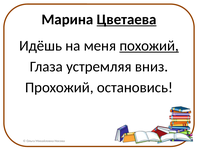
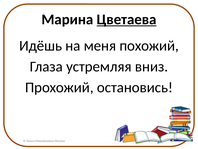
похожий underline: present -> none (149, 46)
